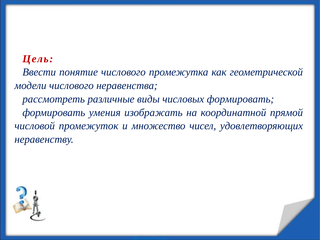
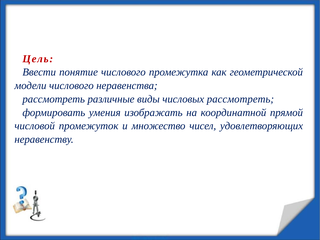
числовых формировать: формировать -> рассмотреть (240, 99)
